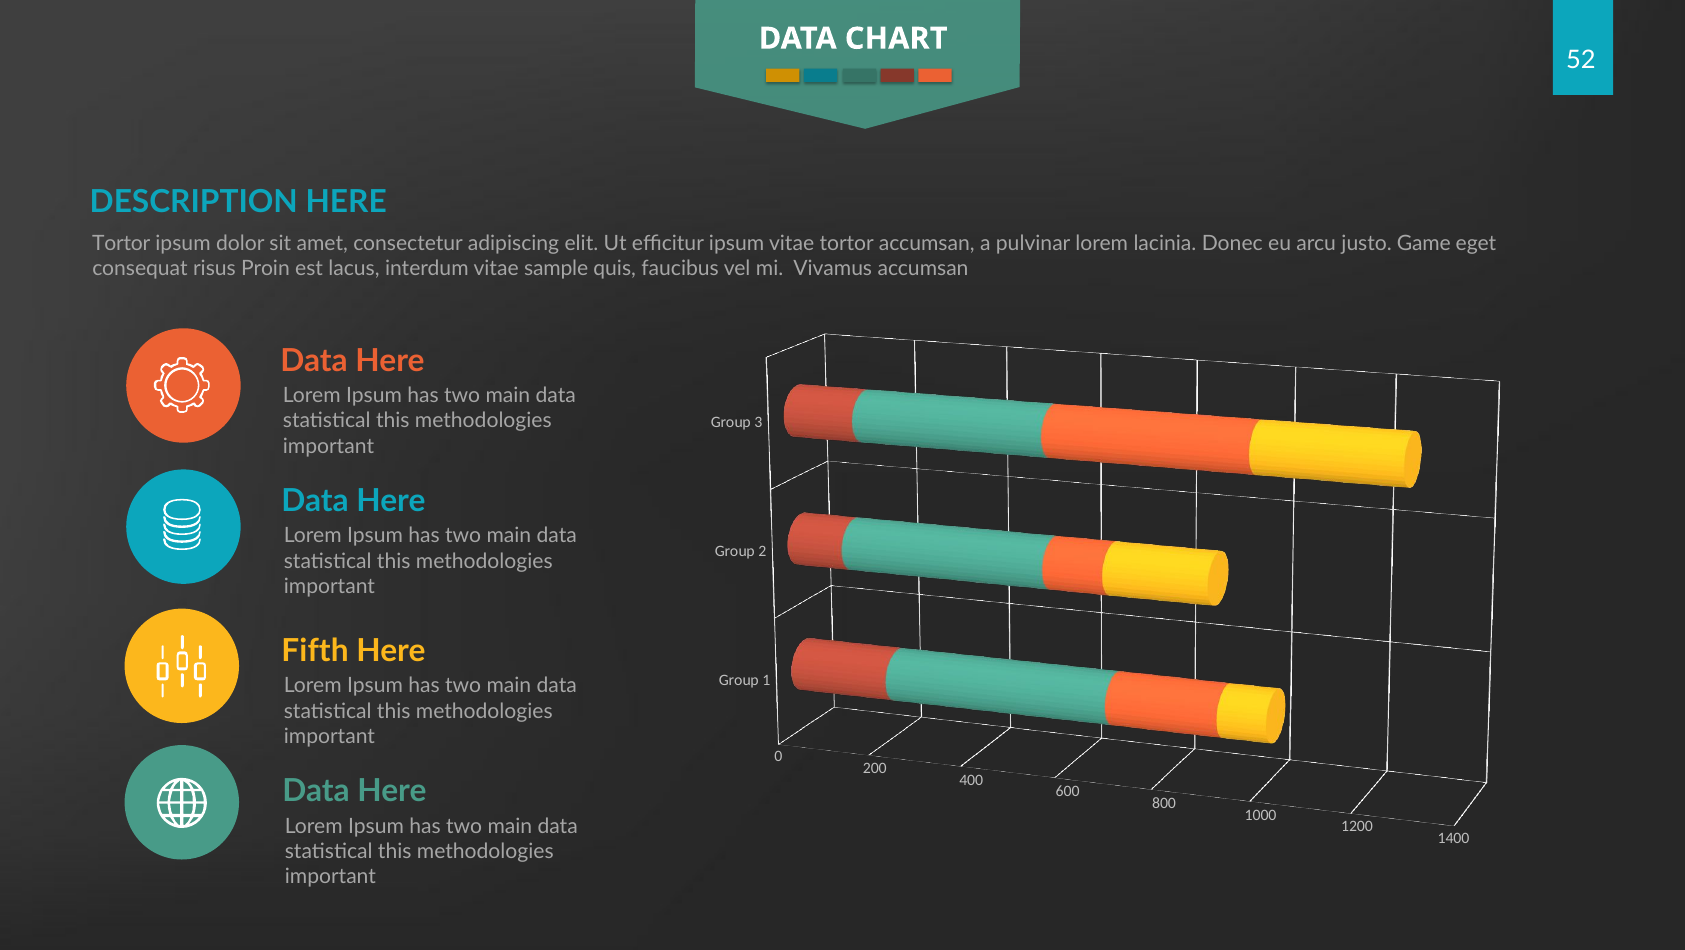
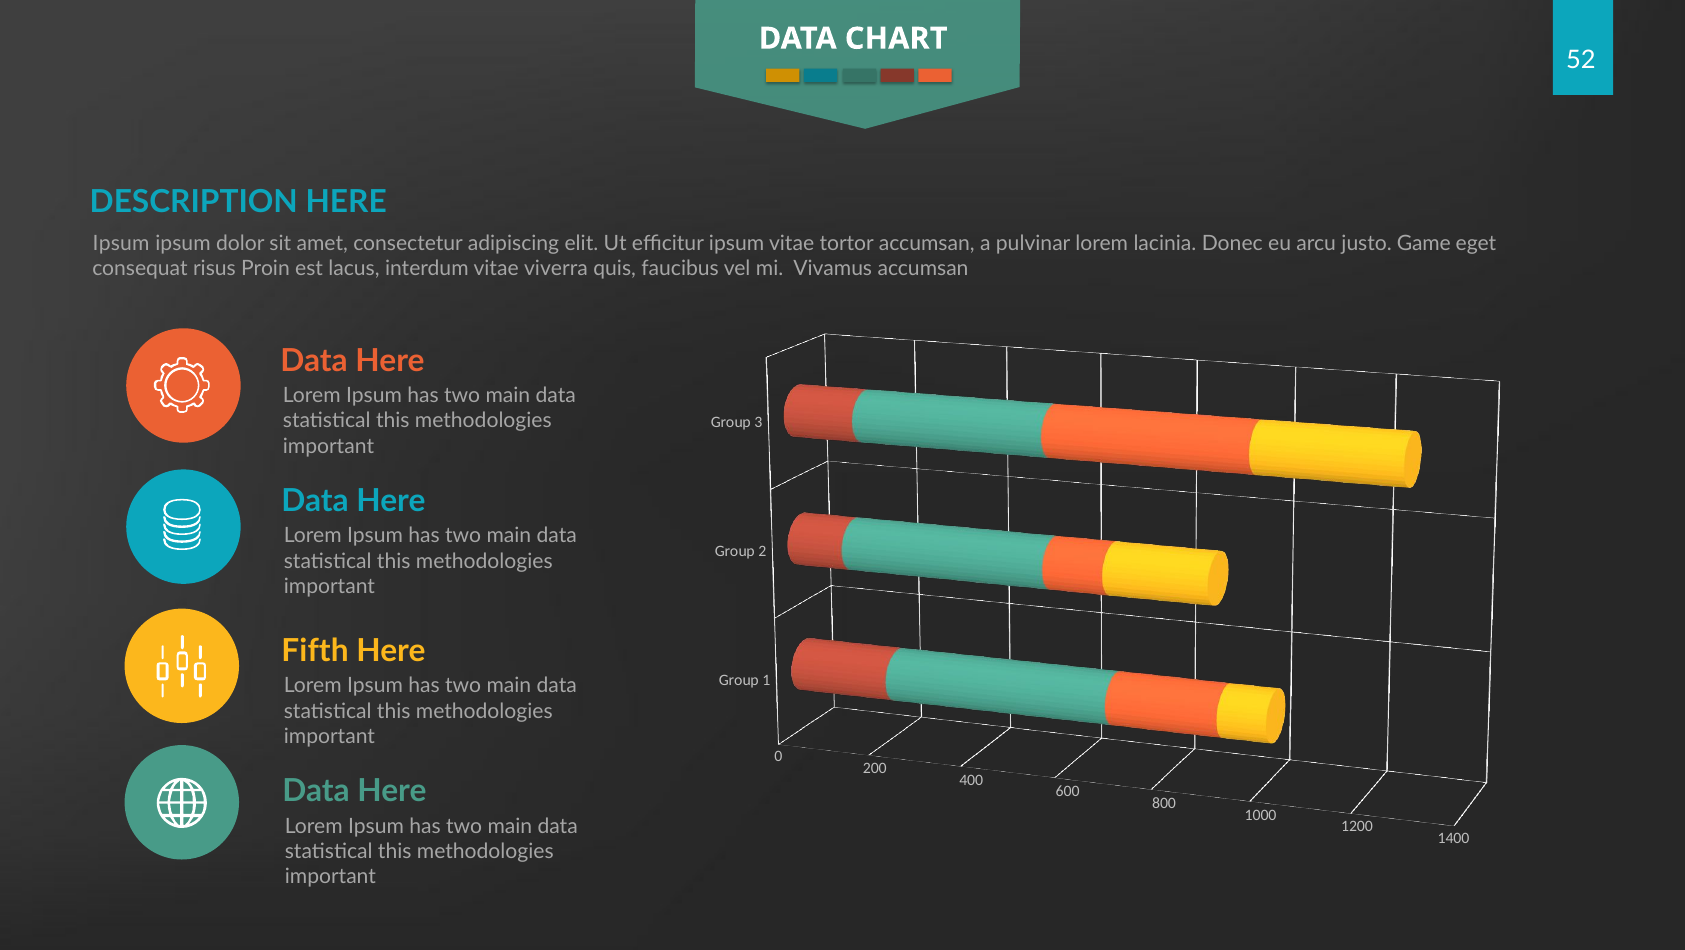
Tortor: Tortor -> Ipsum (121, 244)
sample: sample -> viverra (556, 269)
